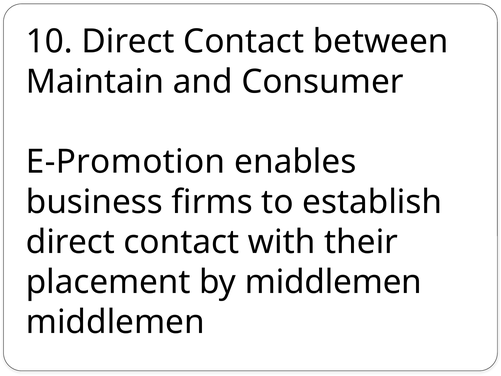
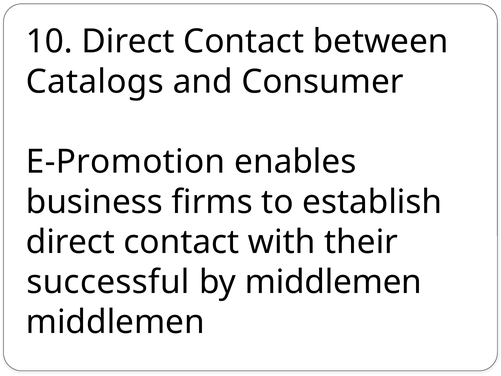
Maintain: Maintain -> Catalogs (95, 82)
placement: placement -> successful (108, 282)
